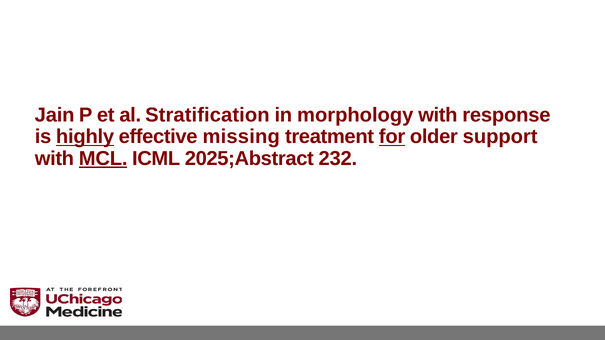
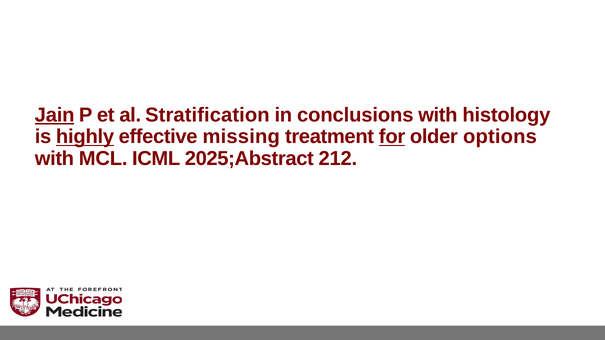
Jain underline: none -> present (55, 115)
morphology: morphology -> conclusions (355, 115)
response: response -> histology (506, 115)
support: support -> options (500, 137)
MCL underline: present -> none (103, 159)
232: 232 -> 212 (338, 159)
